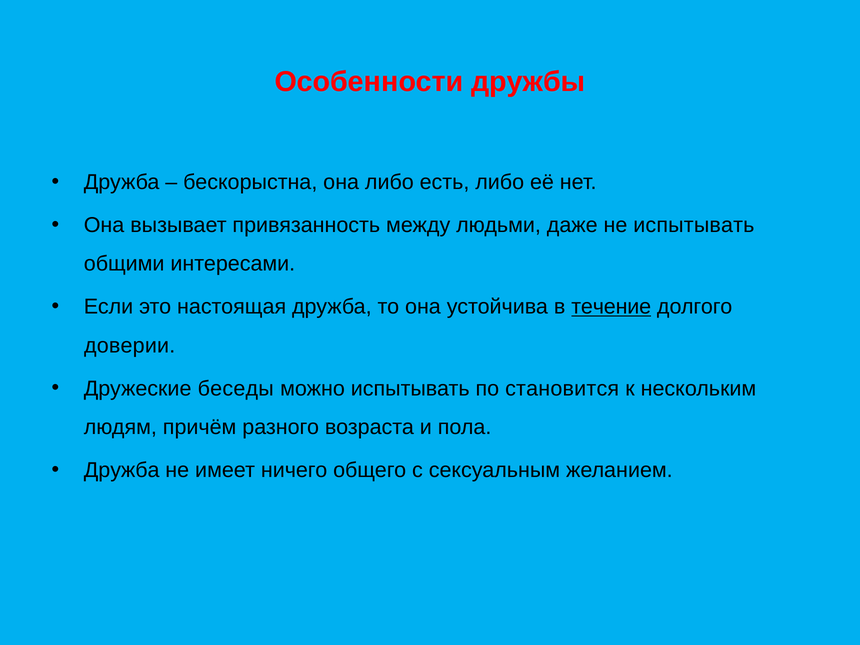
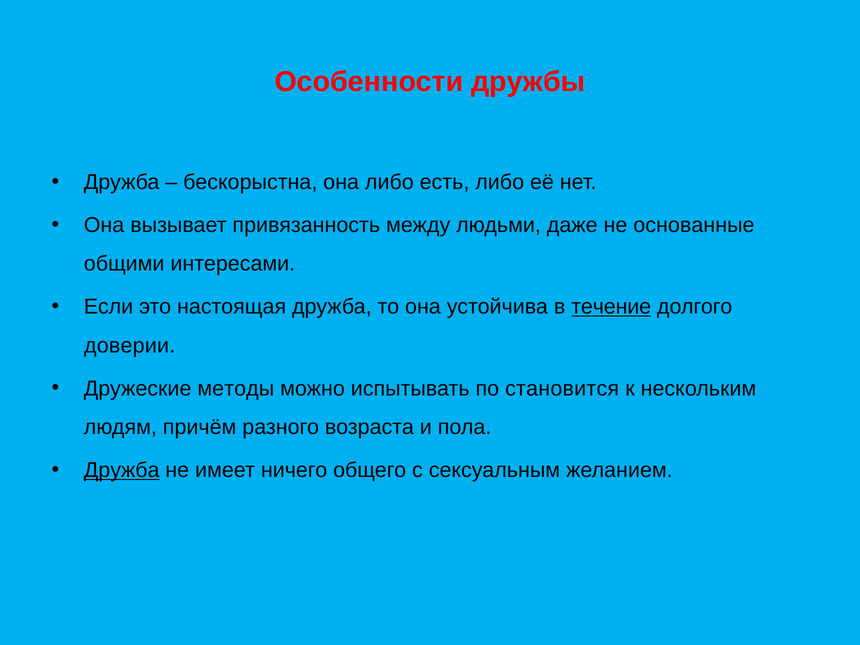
не испытывать: испытывать -> основанные (694, 225)
беседы: беседы -> методы (236, 389)
Дружба underline: none -> present (122, 470)
